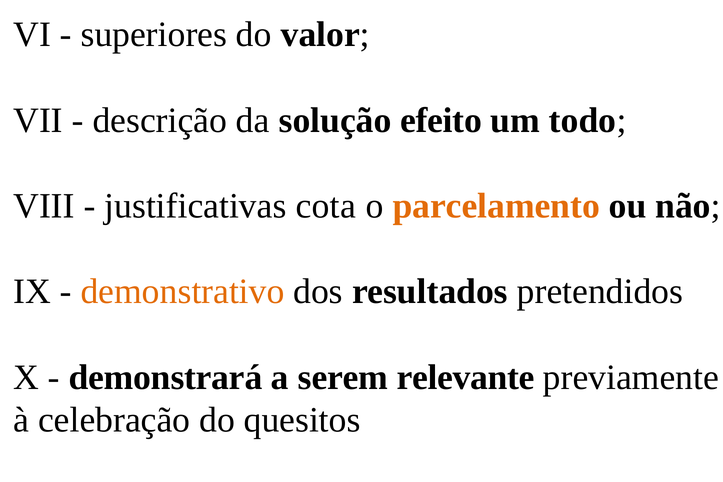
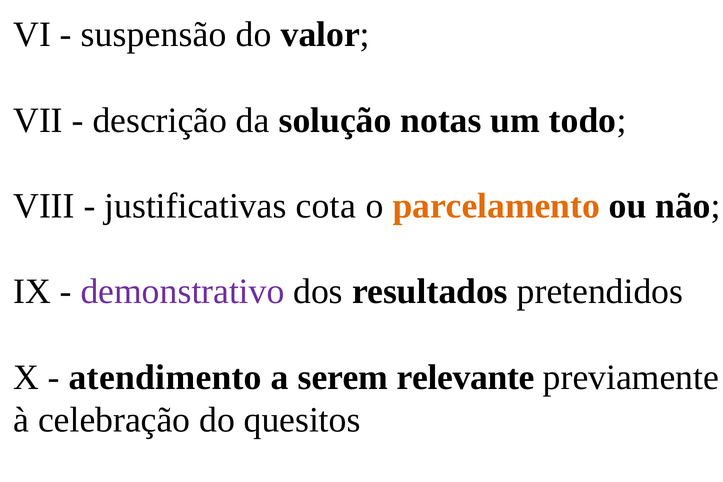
superiores: superiores -> suspensão (154, 35)
efeito: efeito -> notas (441, 120)
demonstrativo colour: orange -> purple (183, 292)
demonstrará: demonstrará -> atendimento (165, 377)
